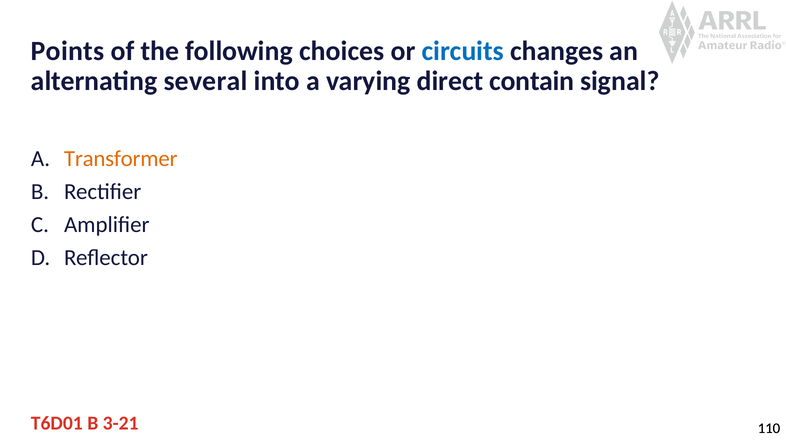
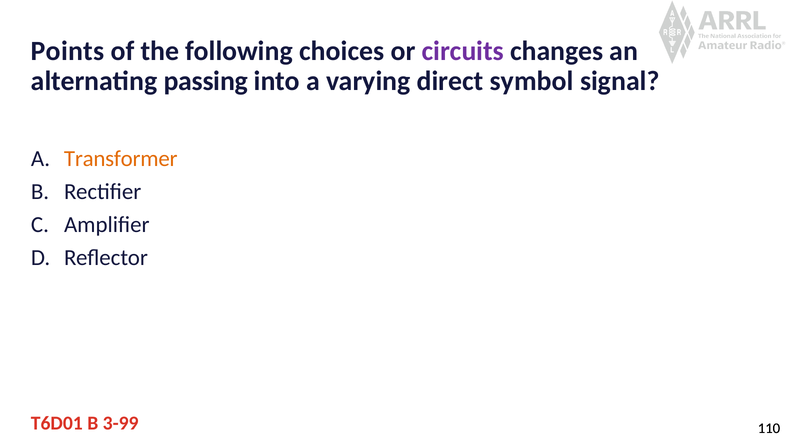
circuits colour: blue -> purple (463, 51)
several: several -> passing (206, 81)
contain: contain -> symbol (532, 81)
3-21: 3-21 -> 3-99 (121, 423)
